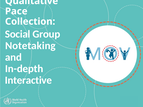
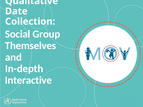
Pace: Pace -> Date (16, 11)
Notetaking: Notetaking -> Themselves (30, 46)
